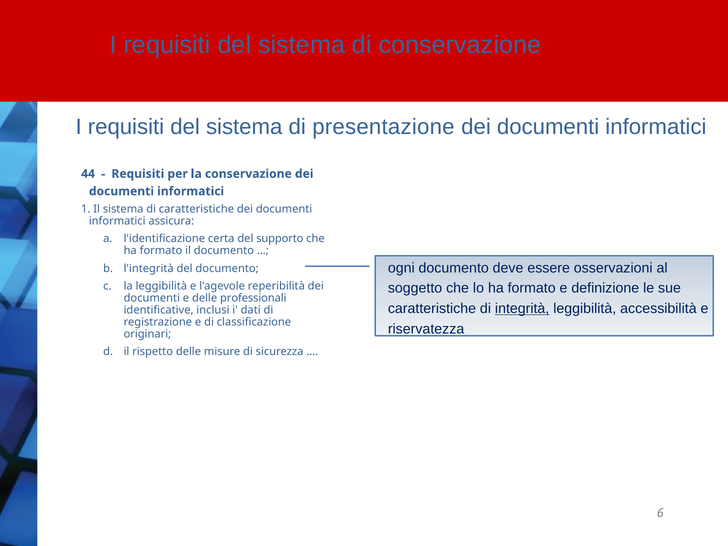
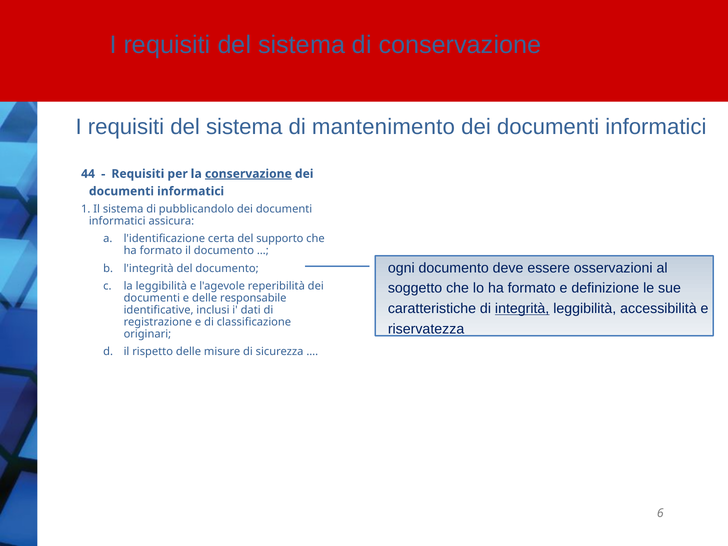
presentazione: presentazione -> mantenimento (383, 127)
conservazione underline: none -> present (248, 174)
di caratteristiche: caratteristiche -> pubblicandolo (196, 209)
professionali: professionali -> responsabile (253, 298)
